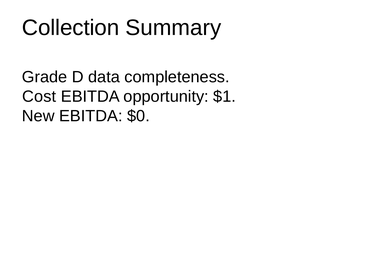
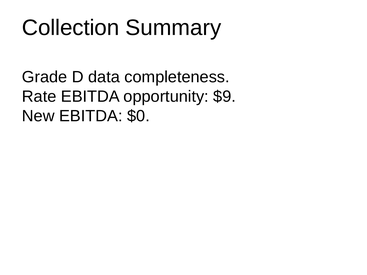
Cost: Cost -> Rate (39, 97)
$1: $1 -> $9 (225, 97)
